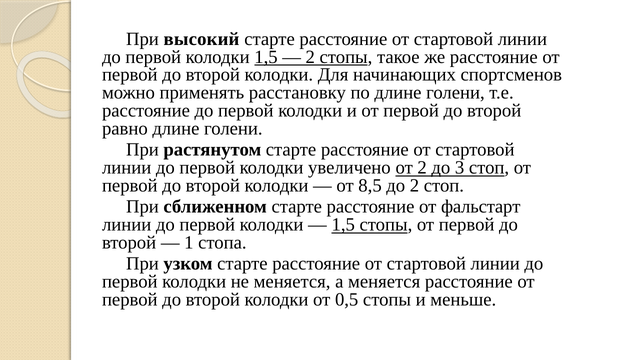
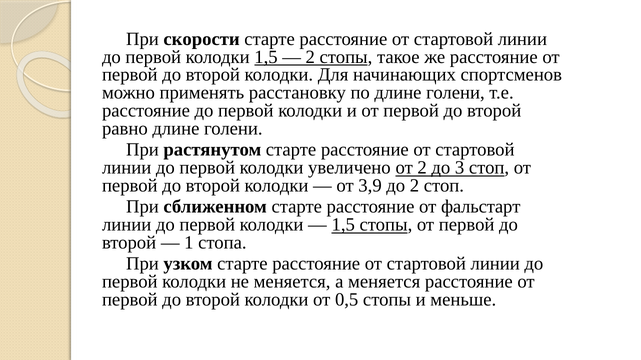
высокий: высокий -> скорости (202, 39)
8,5: 8,5 -> 3,9 (370, 186)
